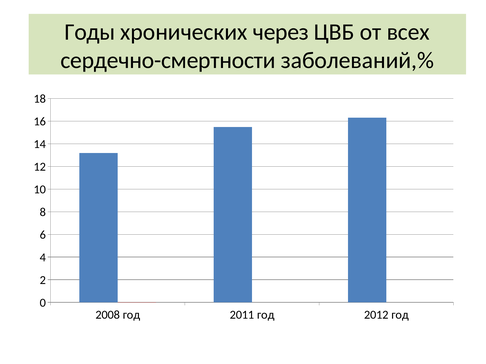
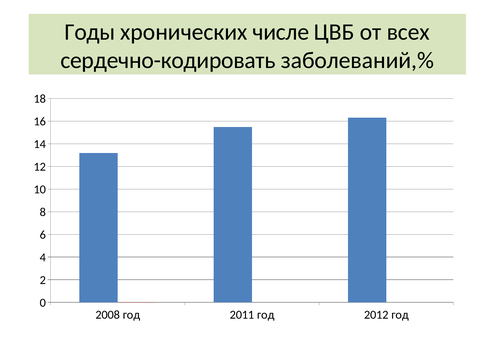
через: через -> числе (281, 32)
сердечно-смертности: сердечно-смертности -> сердечно-кодировать (168, 60)
